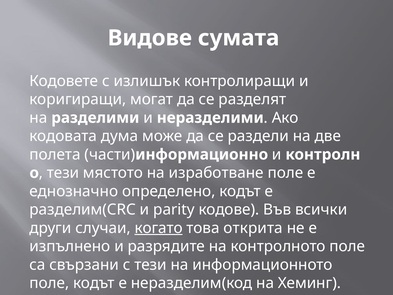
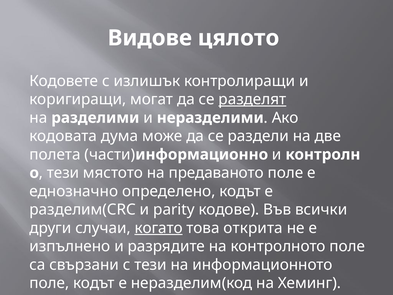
сумата: сумата -> цялото (239, 38)
разделят underline: none -> present (252, 99)
изработване: изработване -> предаваното (216, 173)
